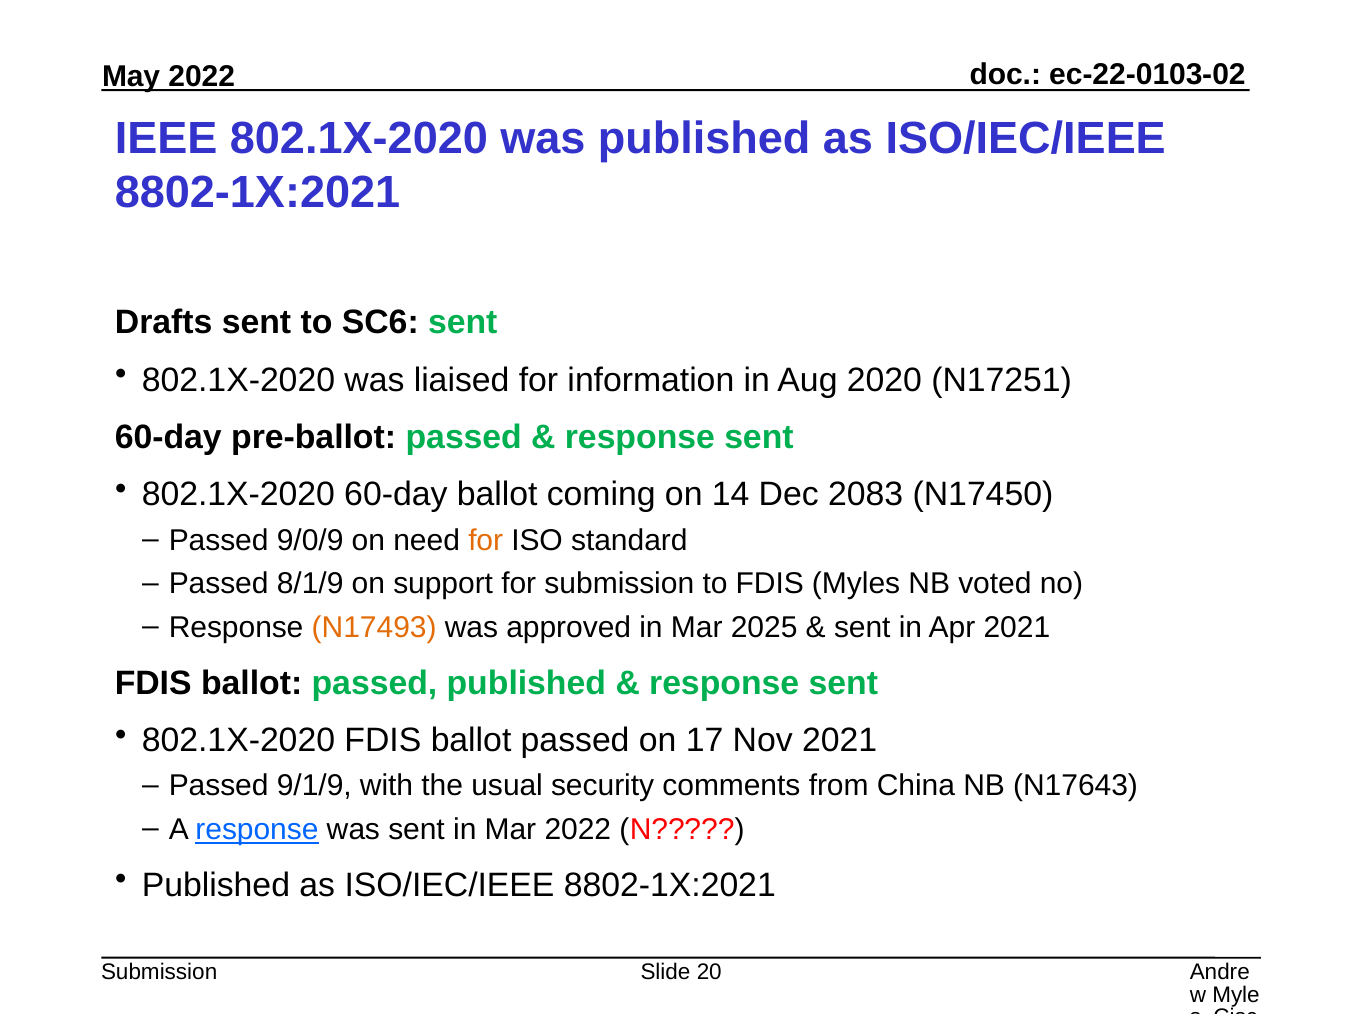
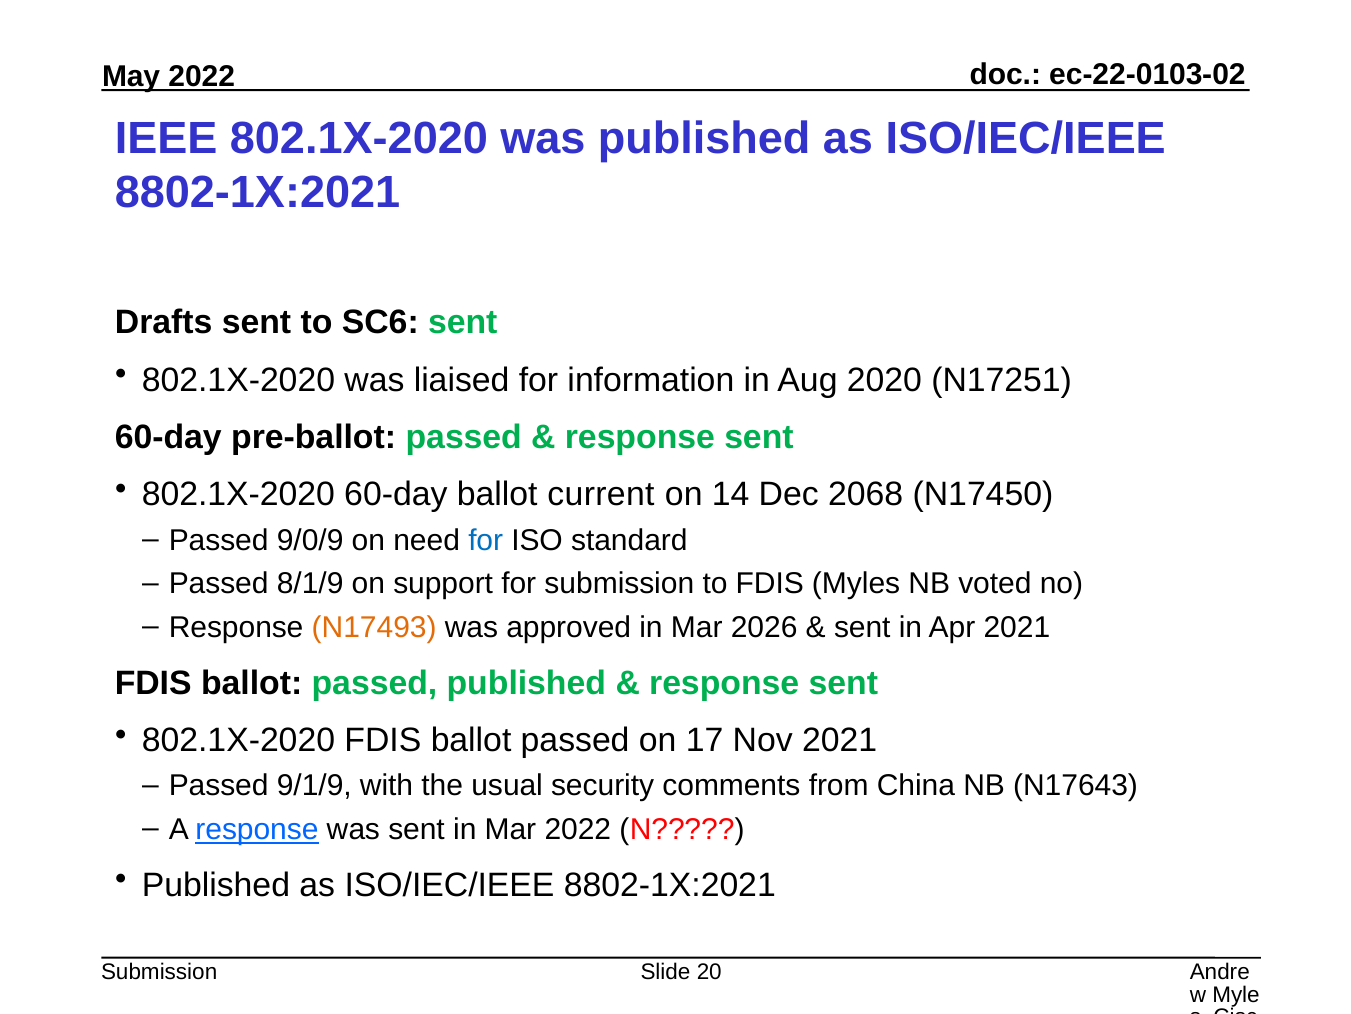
coming: coming -> current (601, 494)
2083: 2083 -> 2068 (866, 494)
for colour: orange -> blue (486, 540)
2025: 2025 -> 2026 (764, 627)
